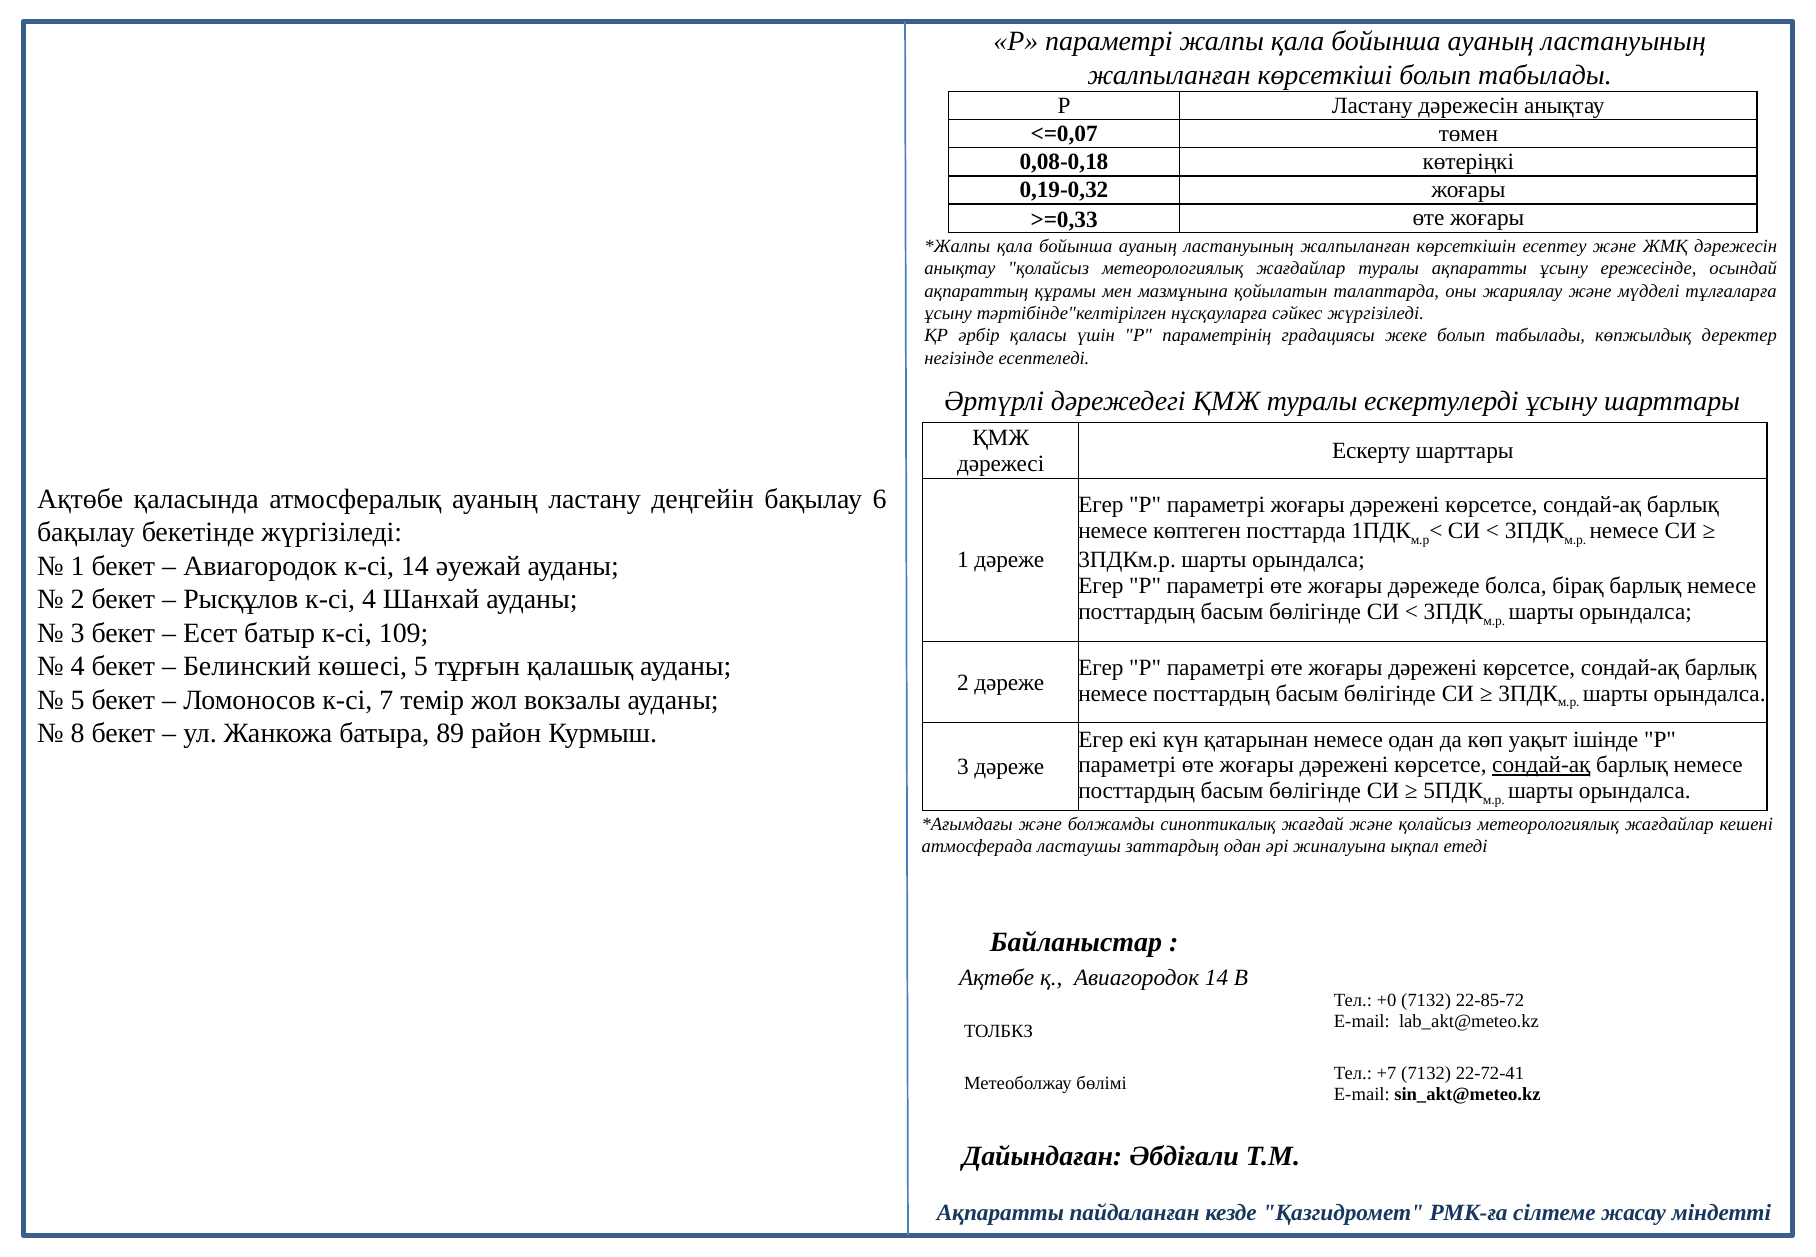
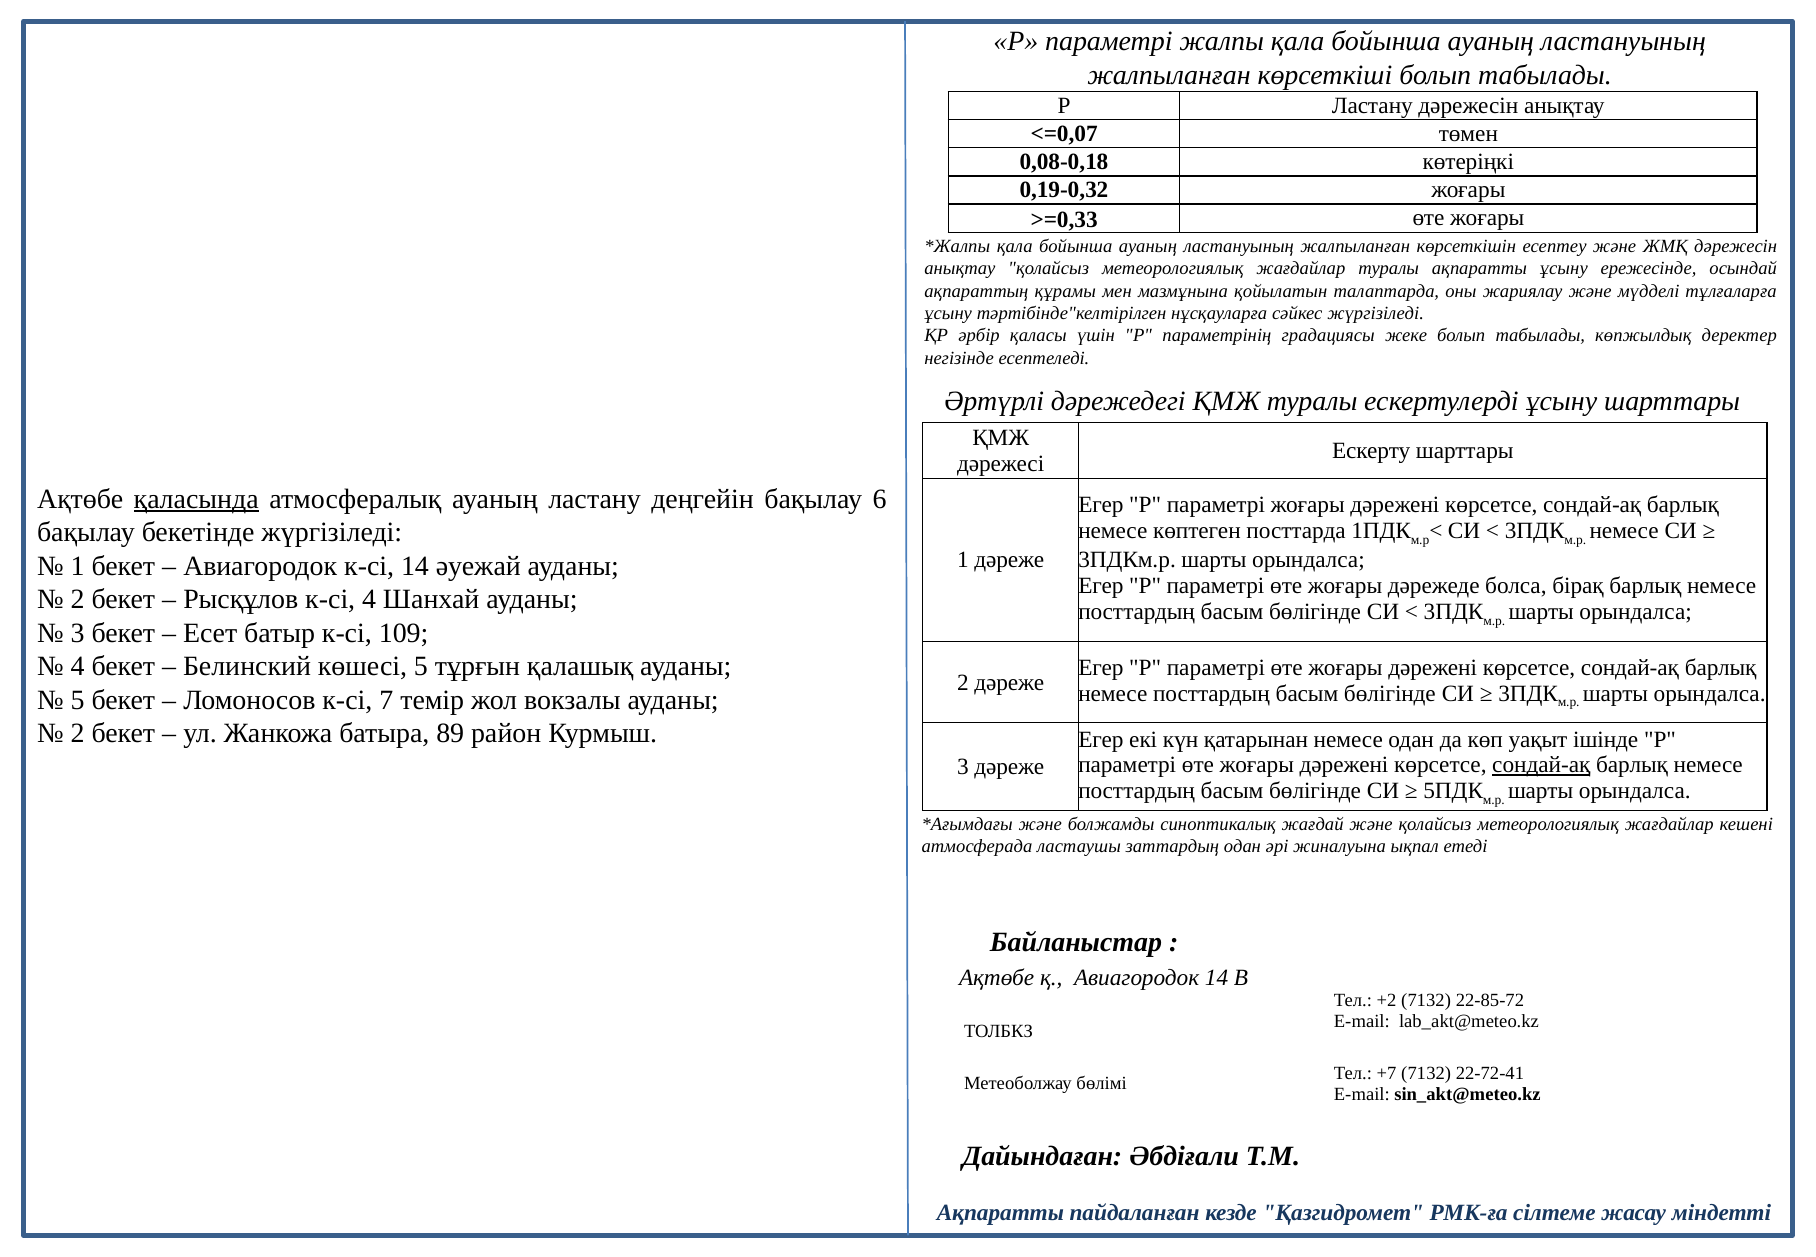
қаласында underline: none -> present (196, 499)
8: 8 -> 2 (78, 734)
+0: +0 -> +2 (1387, 1001)
